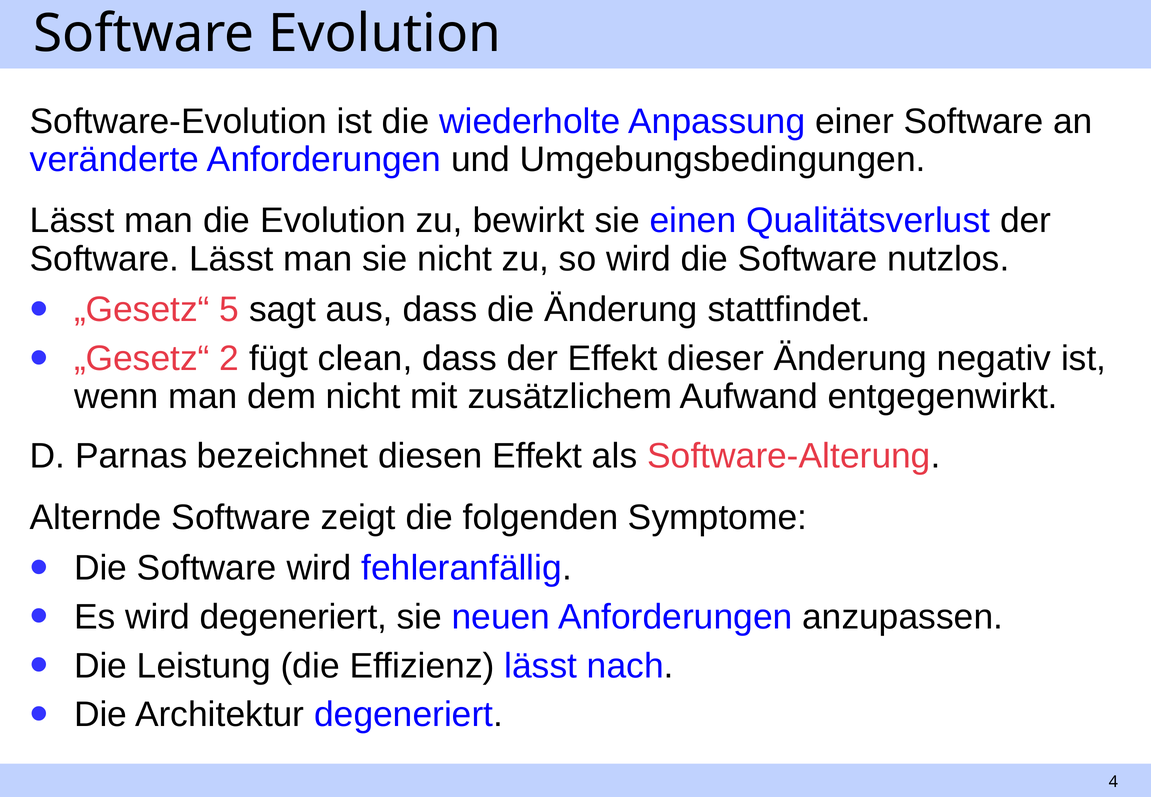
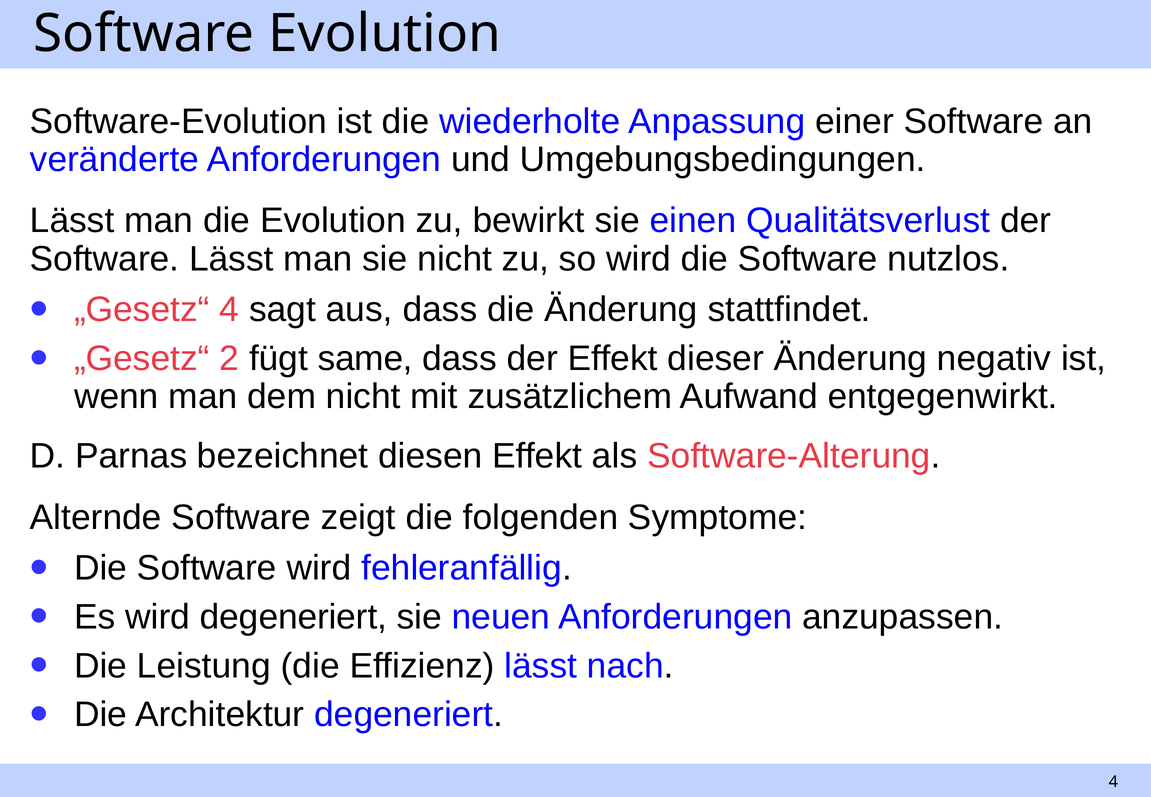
„Gesetz“ 5: 5 -> 4 (229, 310)
clean: clean -> same (365, 358)
